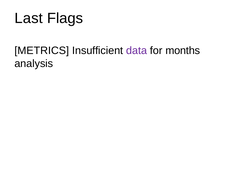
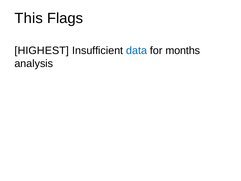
Last: Last -> This (29, 18)
METRICS: METRICS -> HIGHEST (42, 51)
data colour: purple -> blue (137, 51)
